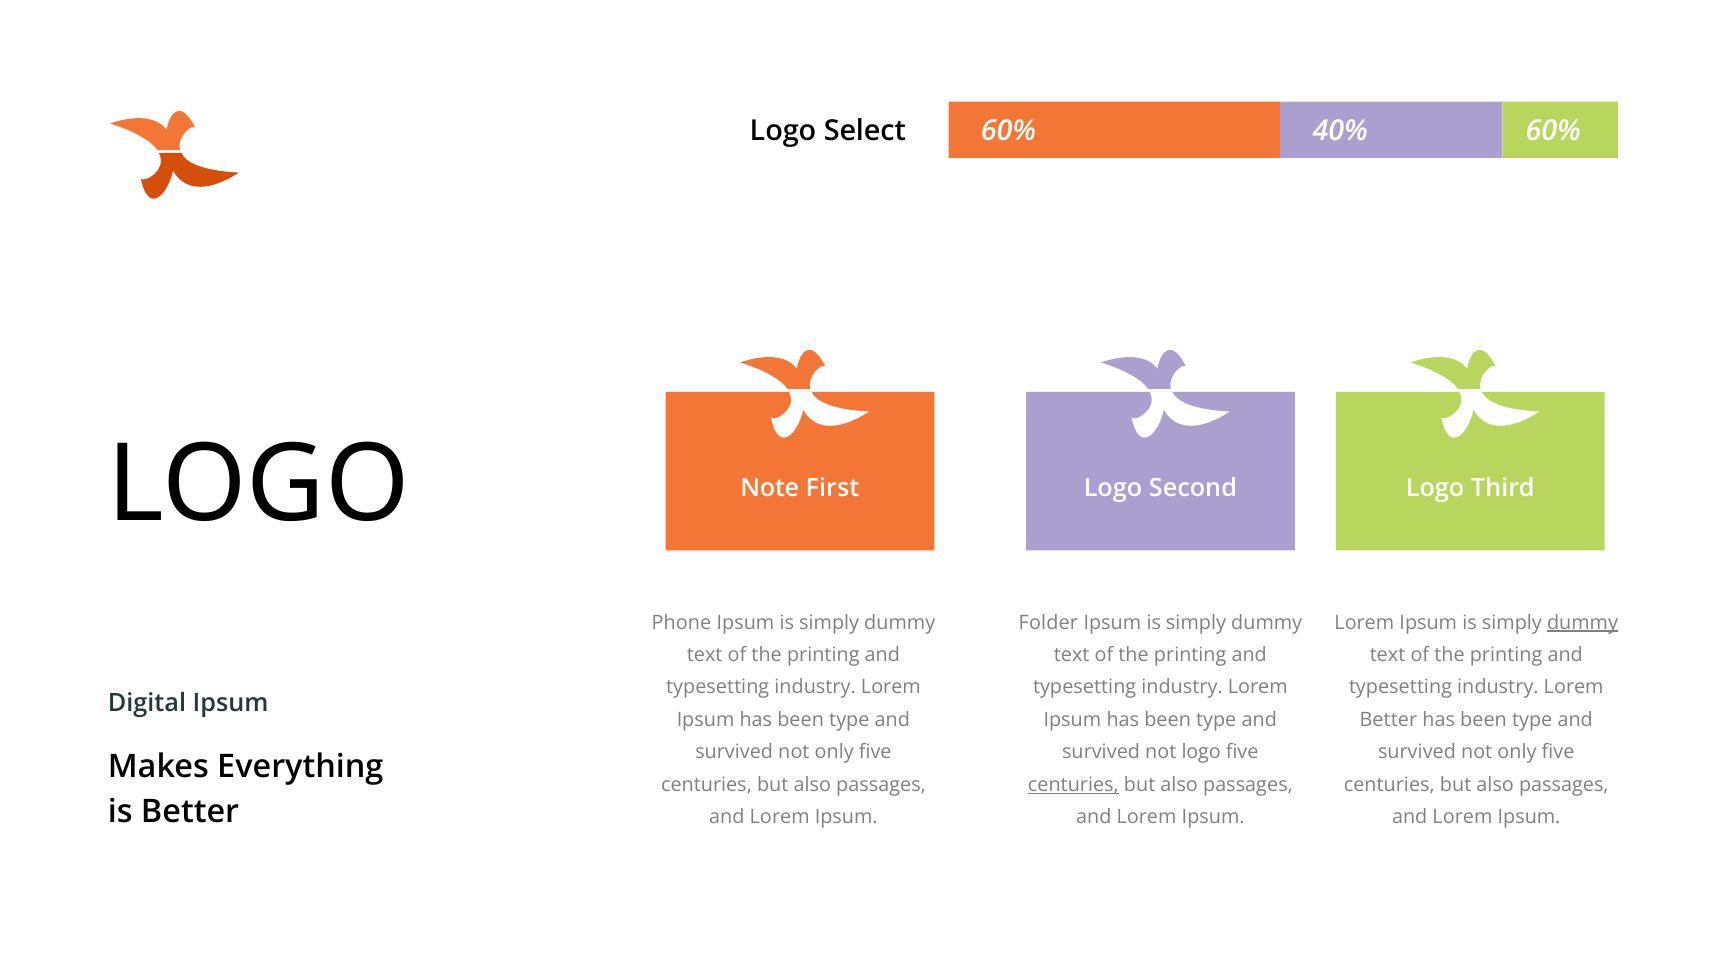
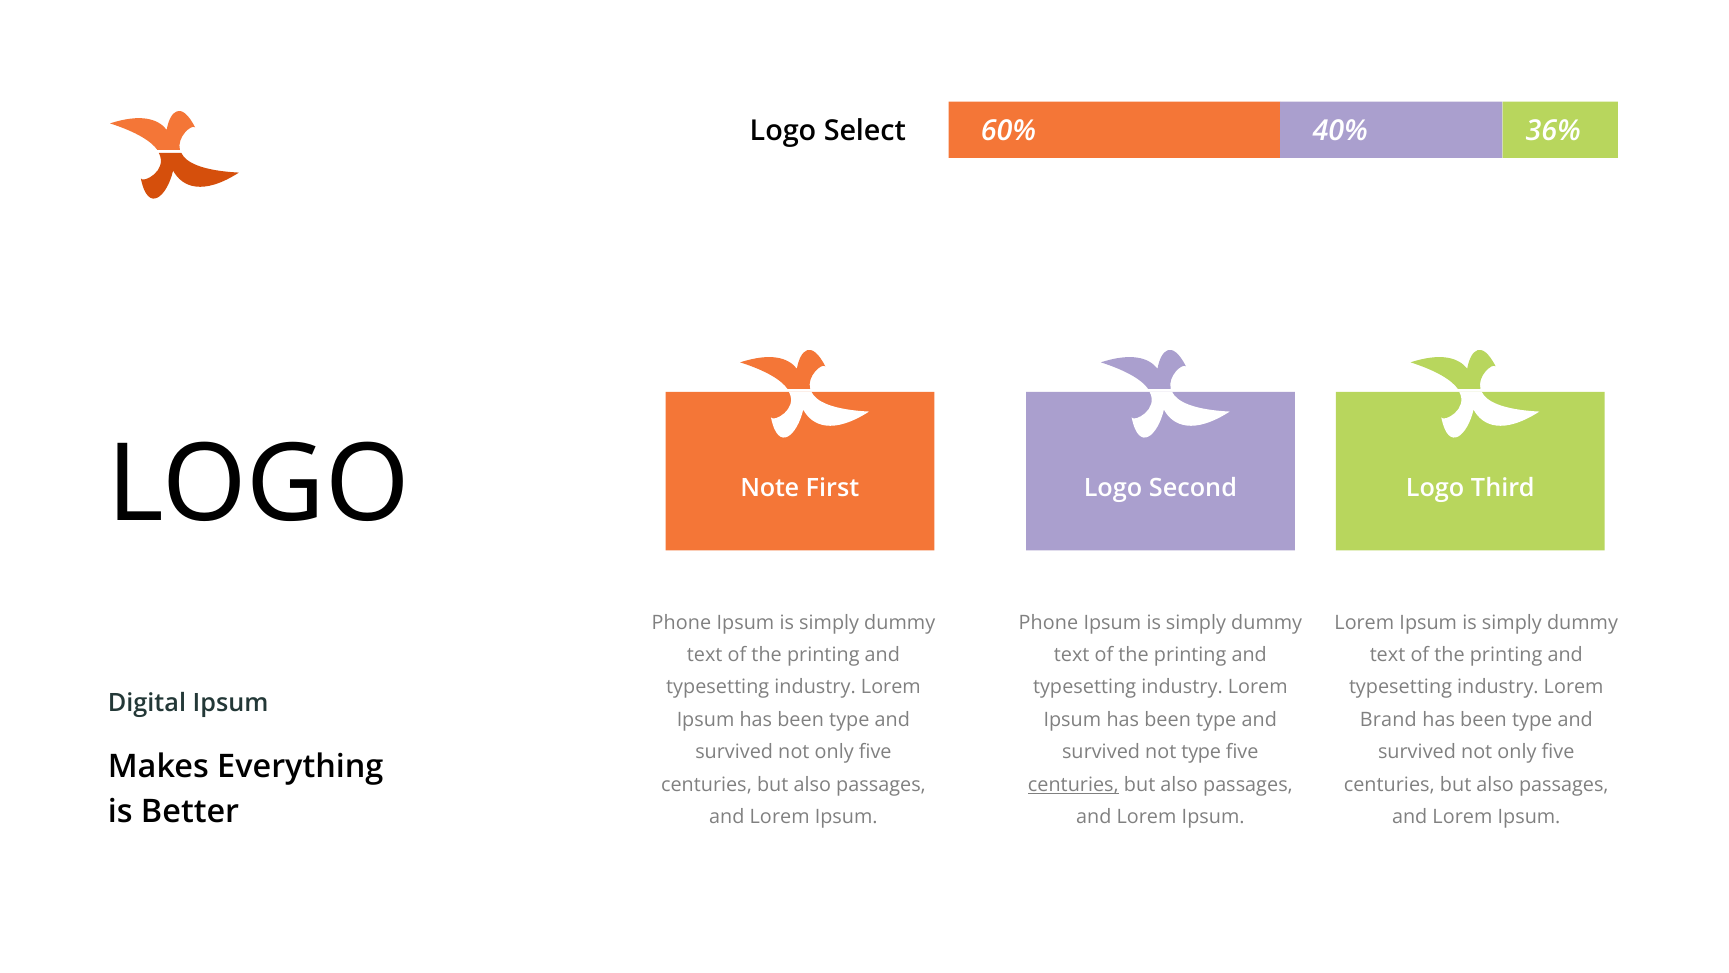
40% 60%: 60% -> 36% (1553, 131)
Folder: Folder -> Phone (1048, 622)
dummy underline: present -> none (1583, 622)
Better: Better -> Brand (1388, 719)
not logo: logo -> type (1201, 752)
